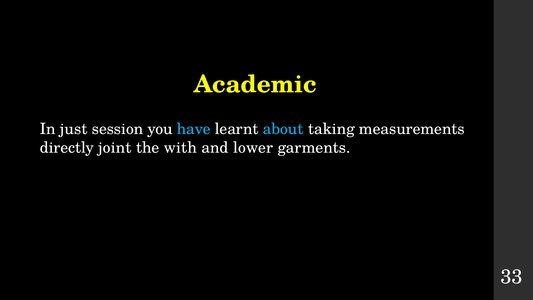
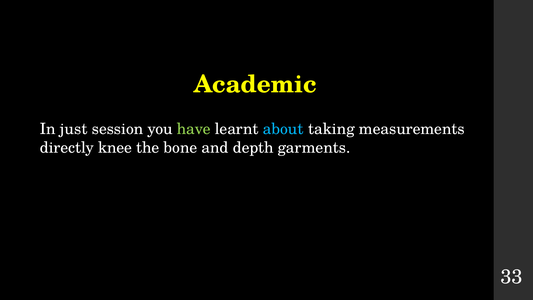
have colour: light blue -> light green (194, 129)
joint: joint -> knee (115, 148)
with: with -> bone (180, 148)
lower: lower -> depth (253, 148)
